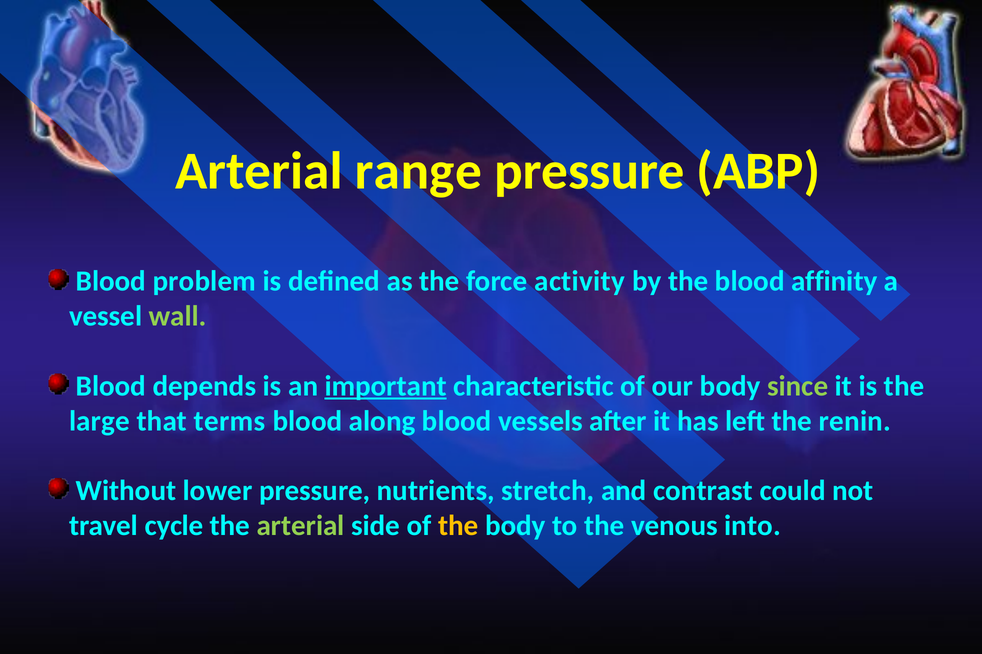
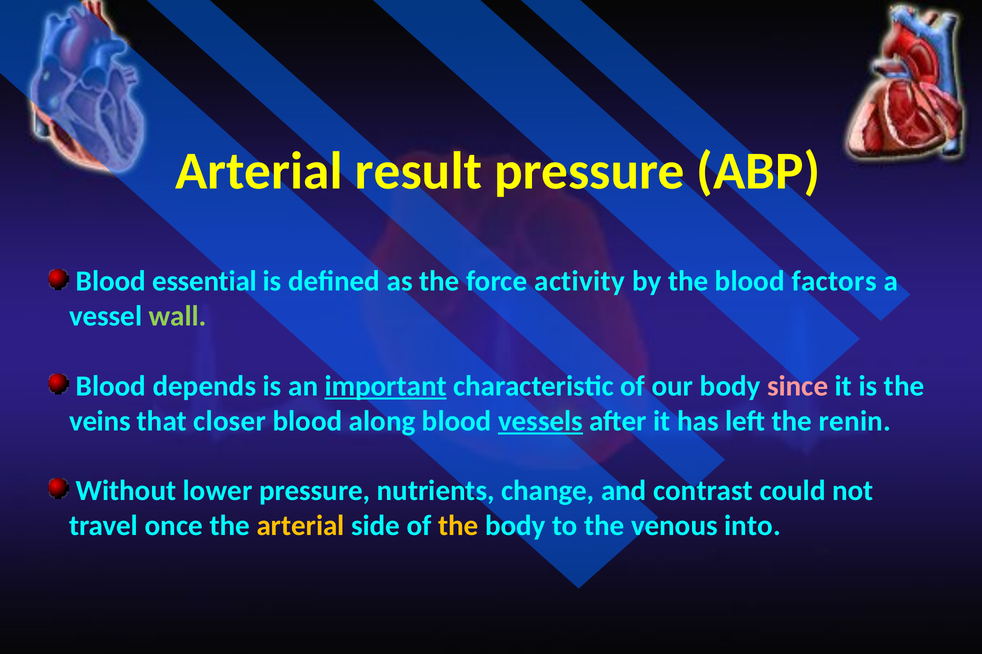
range: range -> result (418, 171)
problem: problem -> essential (205, 282)
affinity: affinity -> factors (834, 282)
since colour: light green -> pink (798, 386)
large: large -> veins (100, 421)
terms: terms -> closer (230, 421)
vessels underline: none -> present (540, 421)
stretch: stretch -> change (548, 491)
cycle: cycle -> once (174, 526)
arterial colour: light green -> yellow (301, 526)
